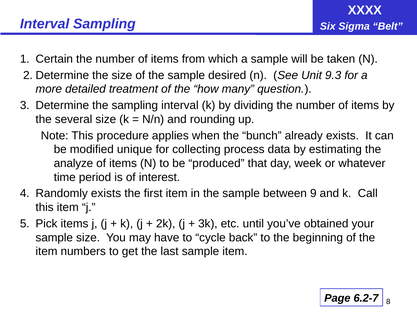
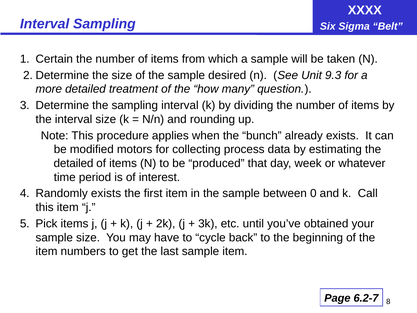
the several: several -> interval (74, 119)
unique: unique -> motors (135, 149)
analyze: analyze -> detailed (74, 163)
9: 9 -> 0 (313, 193)
